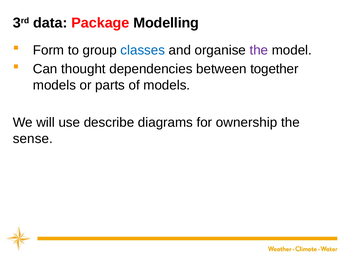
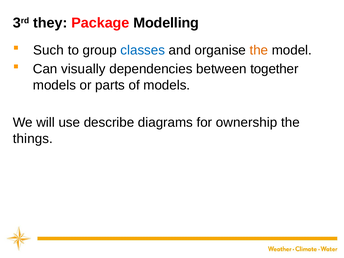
data: data -> they (50, 23)
Form: Form -> Such (48, 50)
the colour: purple -> orange (259, 50)
thought: thought -> visually (83, 69)
sense: sense -> things (33, 139)
